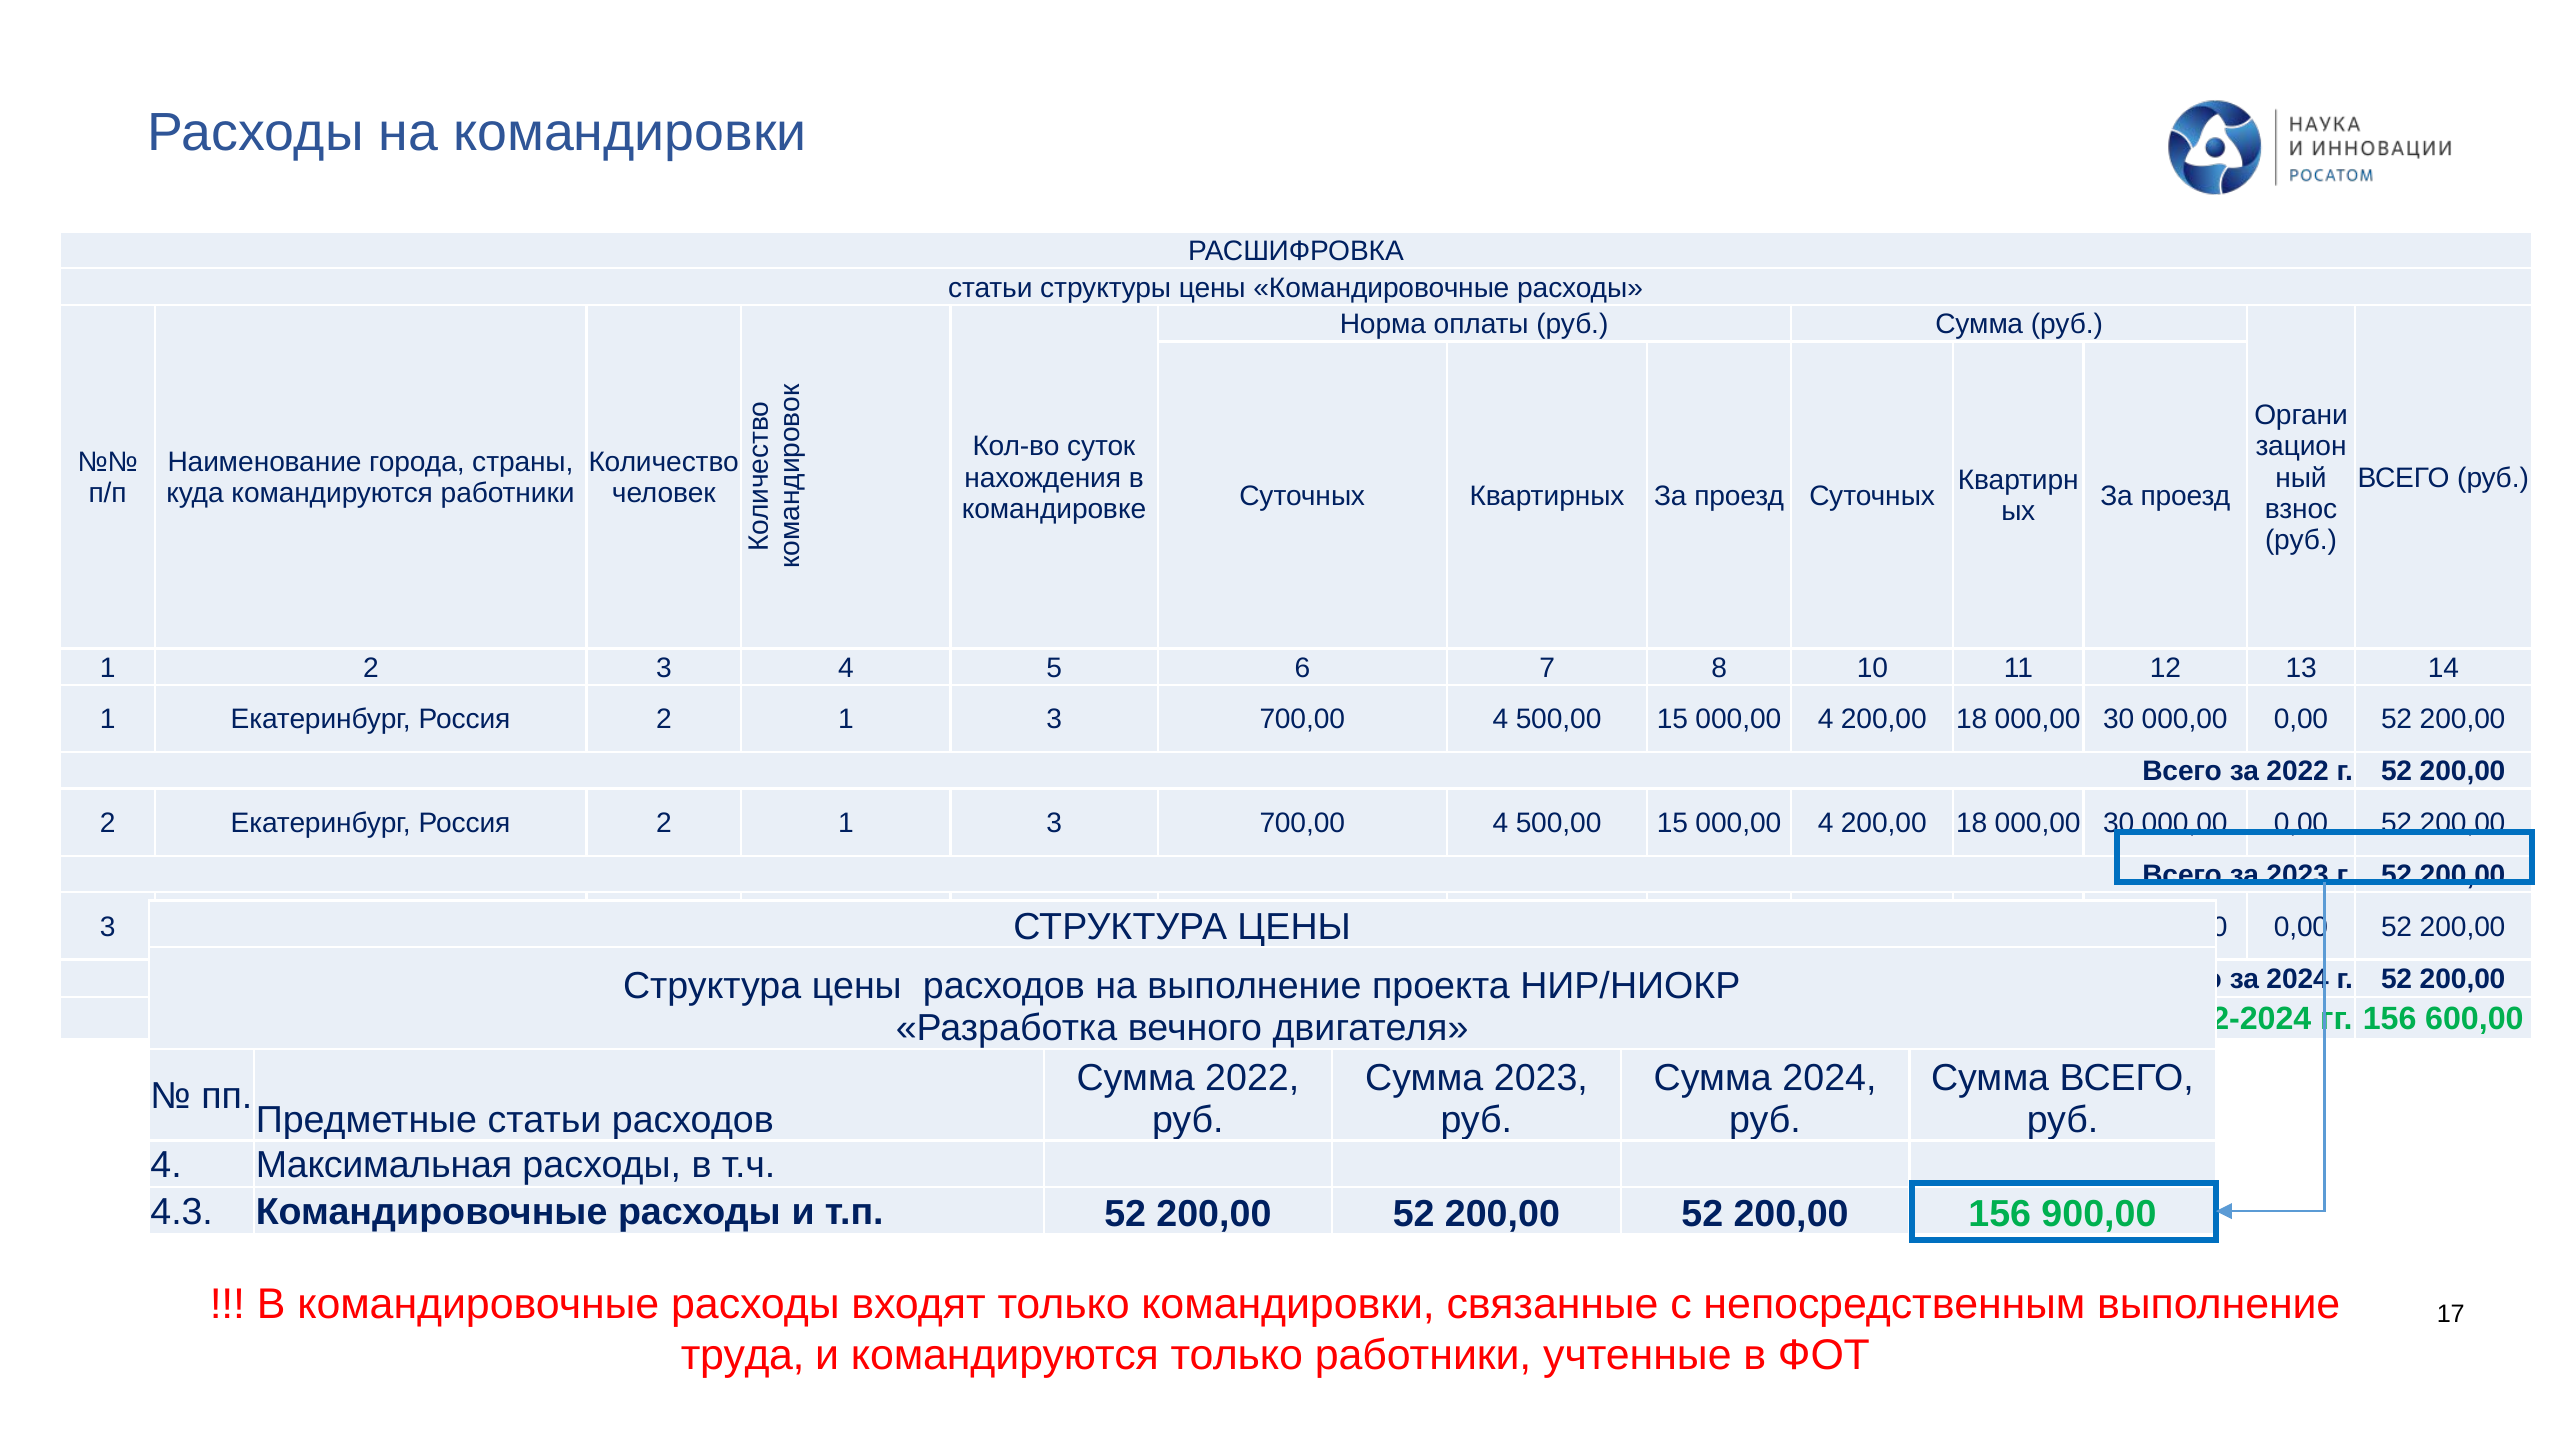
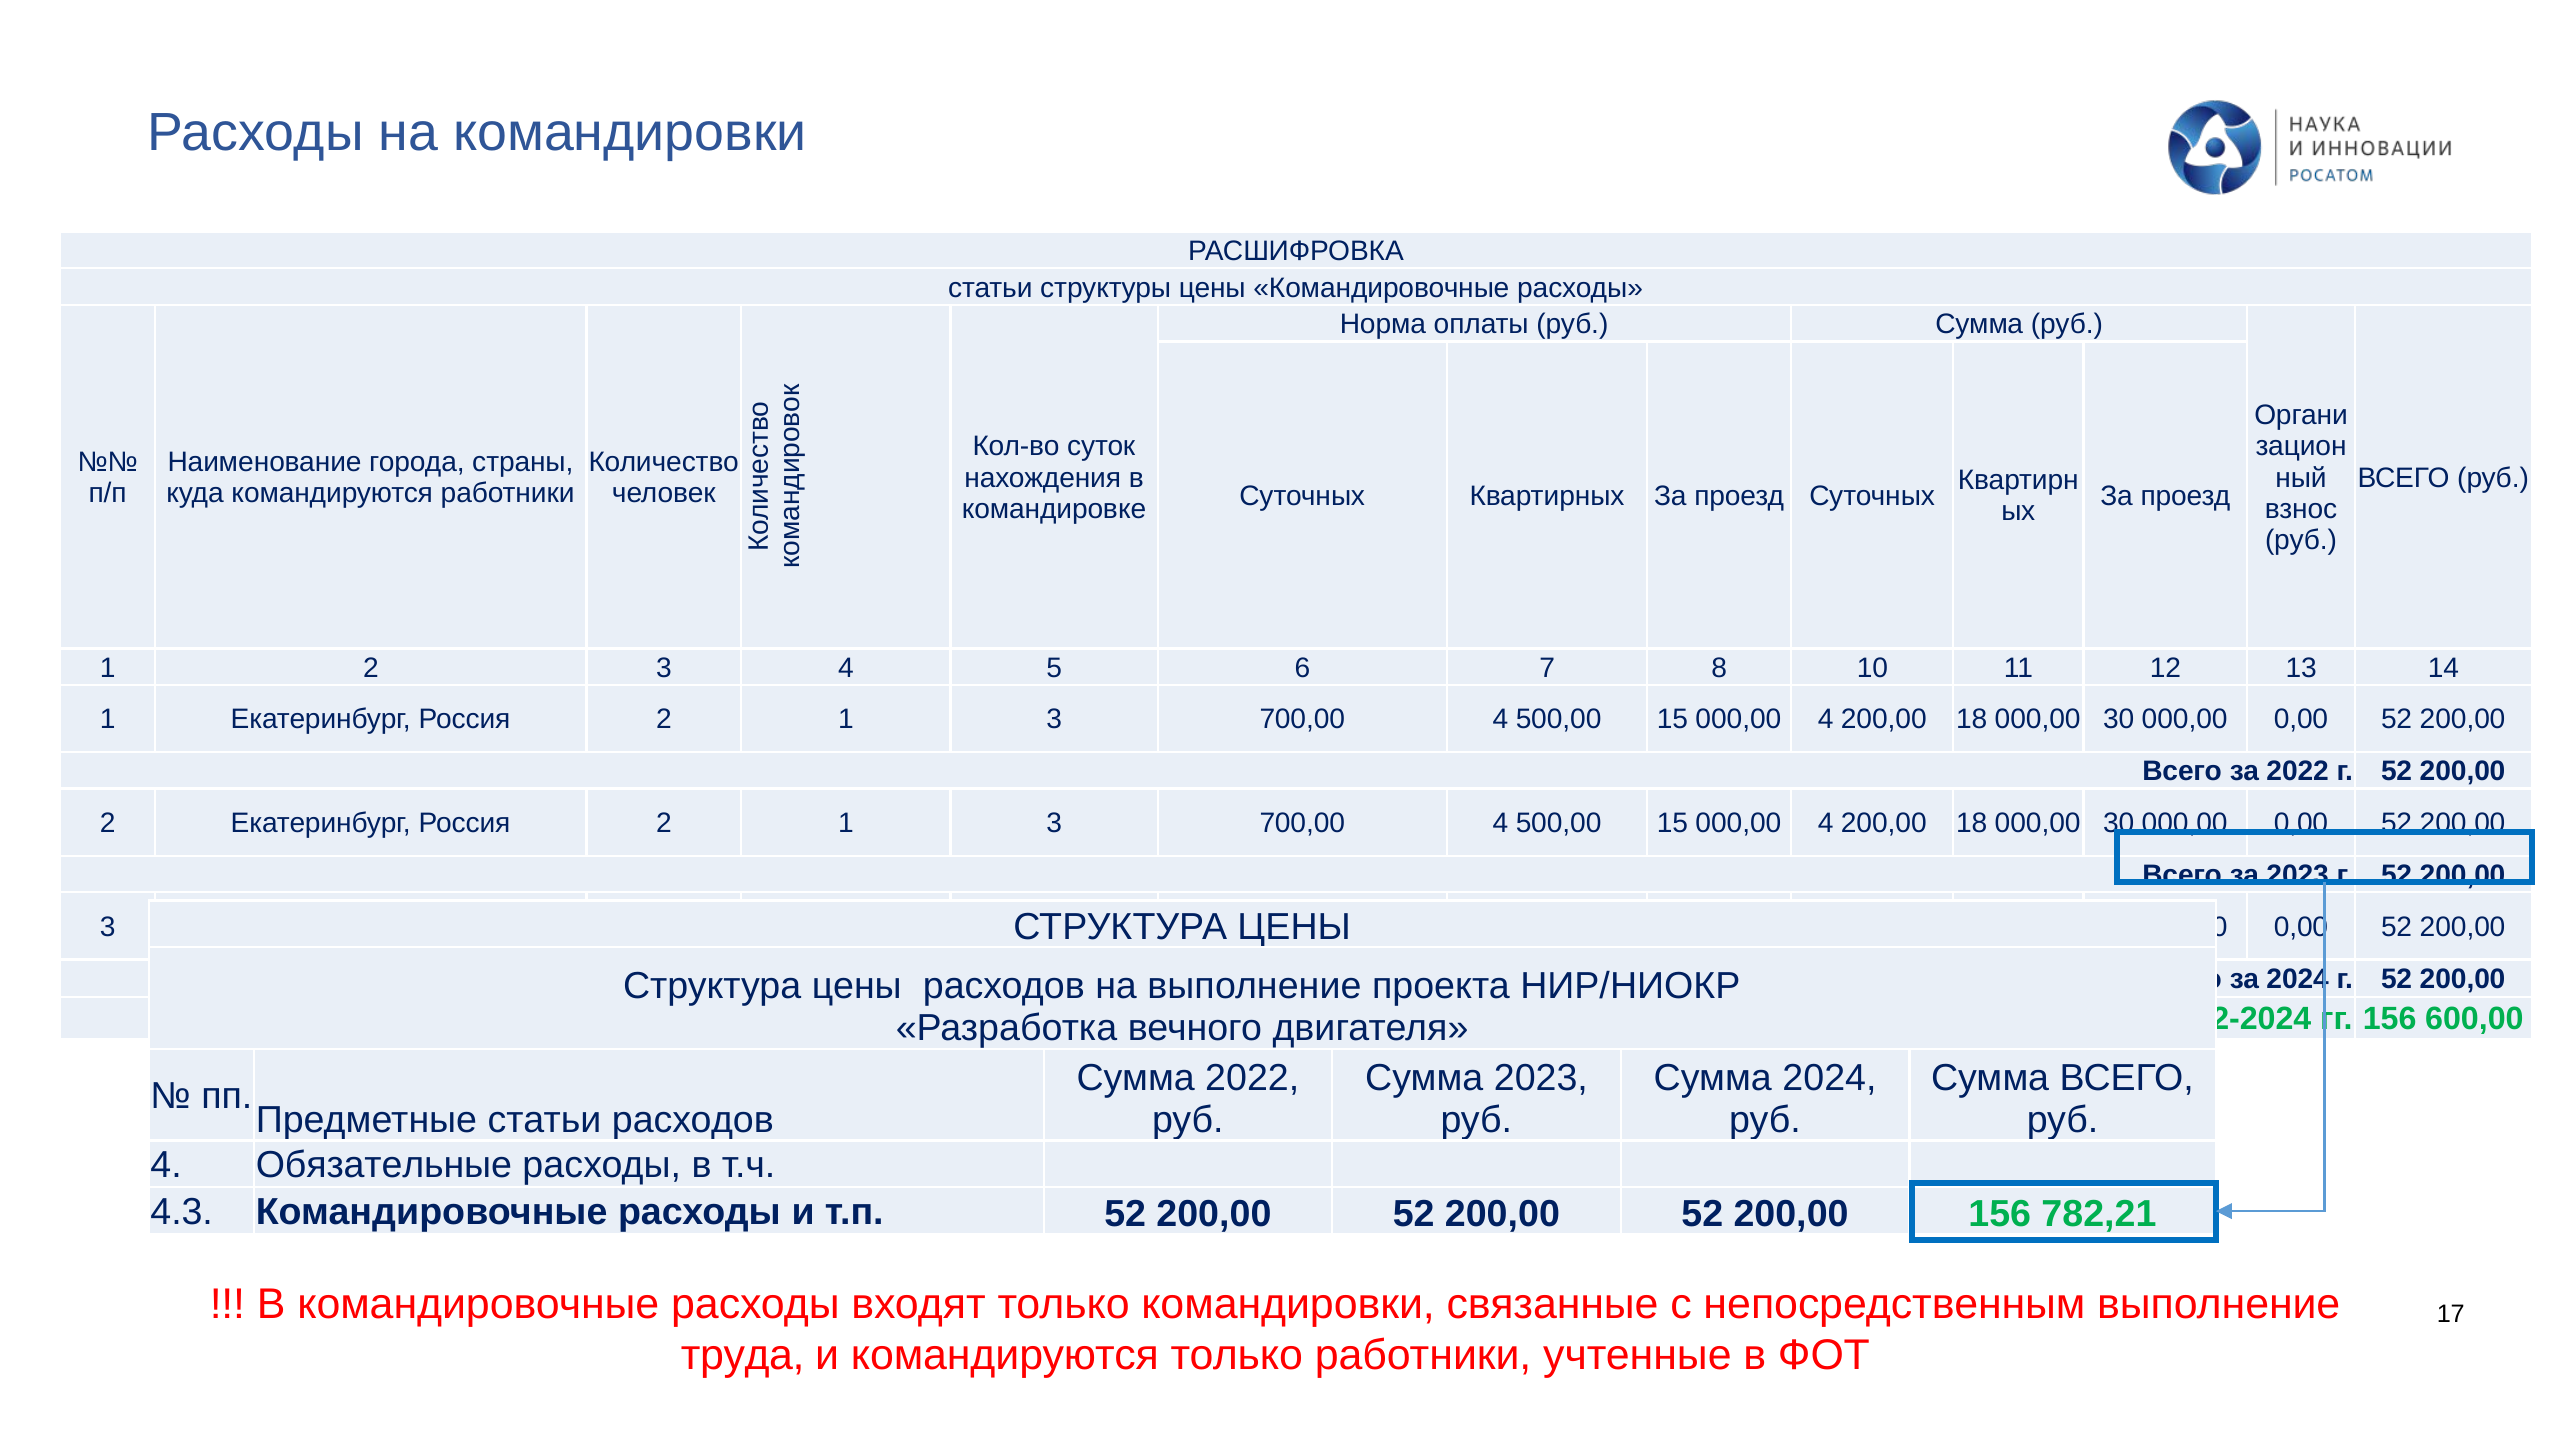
Максимальная: Максимальная -> Обязательные (384, 1165)
900,00: 900,00 -> 782,21 (2099, 1214)
